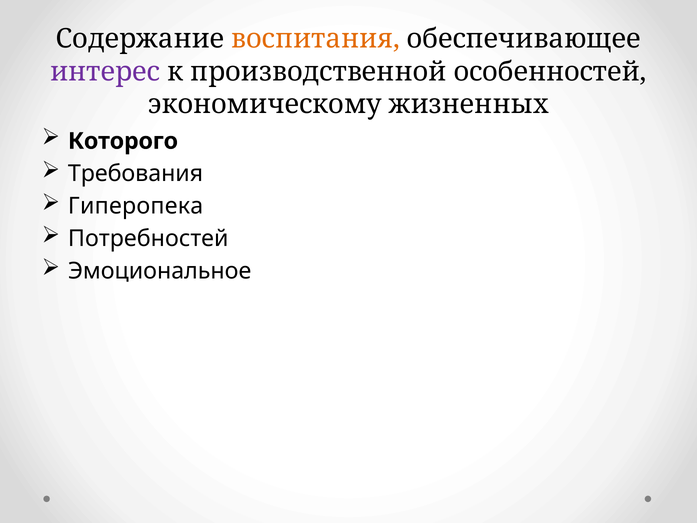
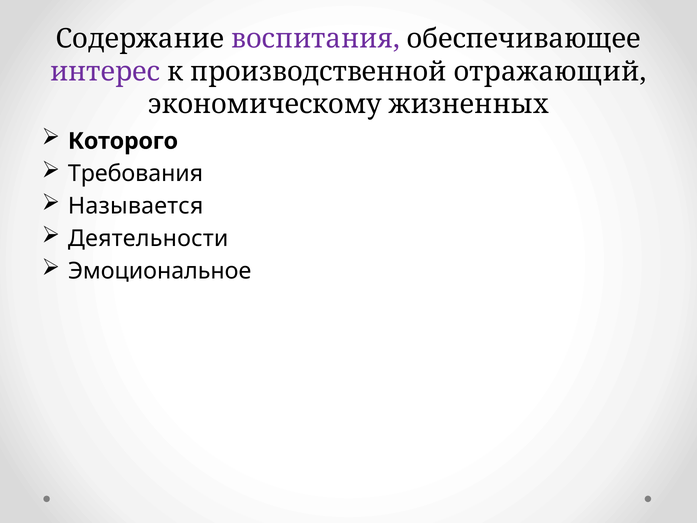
воспитания colour: orange -> purple (316, 39)
особенностей: особенностей -> отражающий (550, 72)
Гиперопека: Гиперопека -> Называется (136, 206)
Потребностей: Потребностей -> Деятельности (148, 239)
